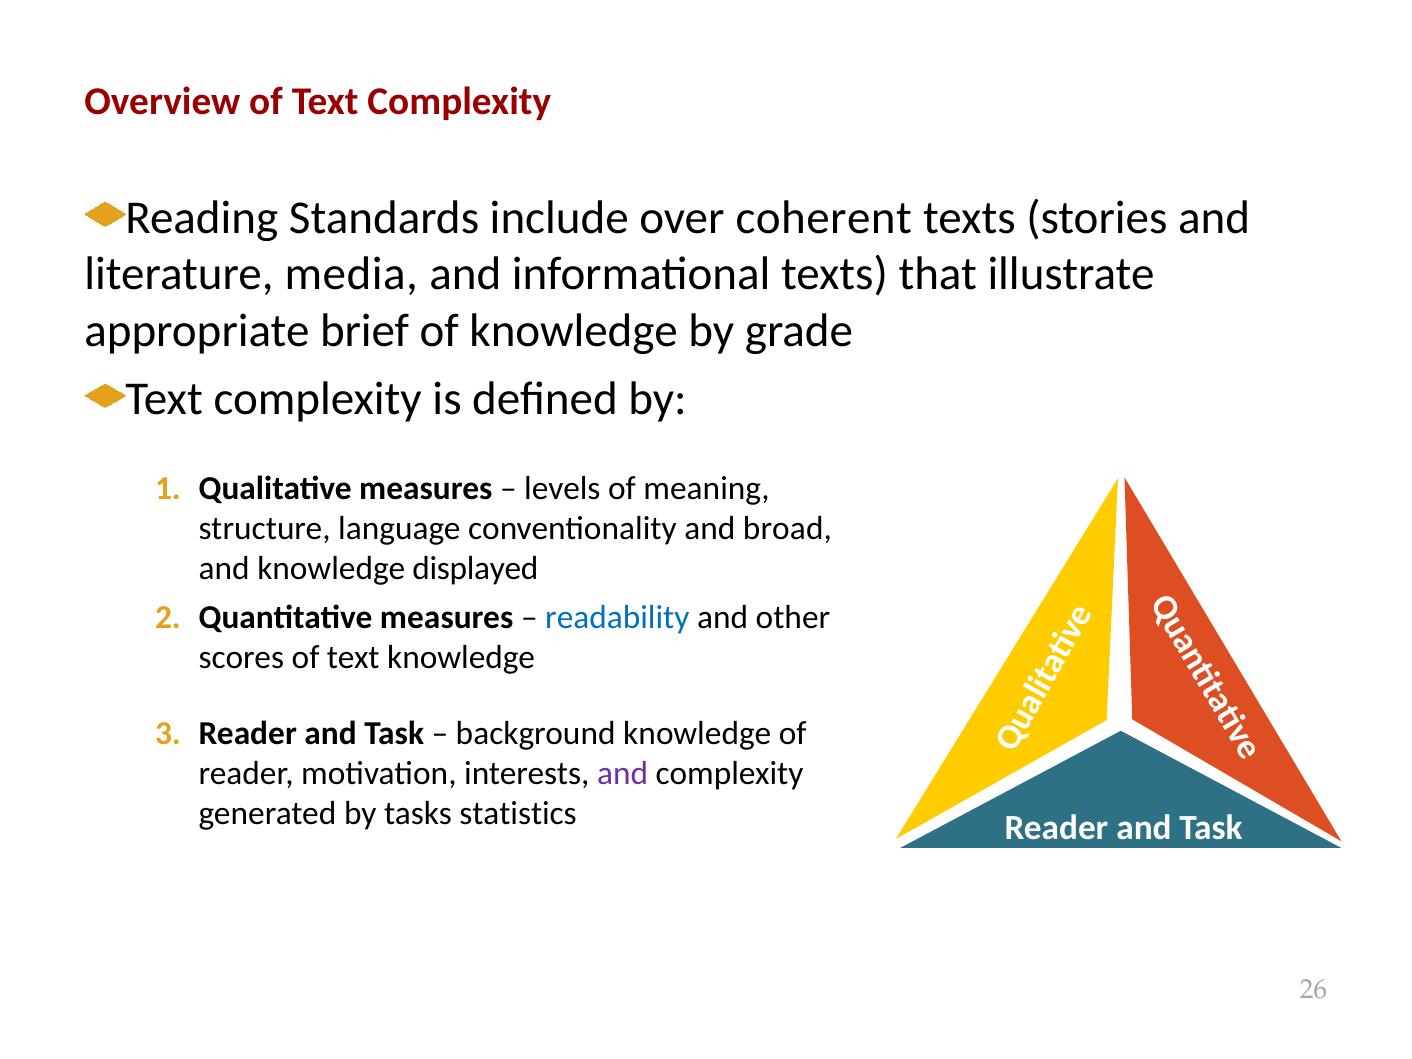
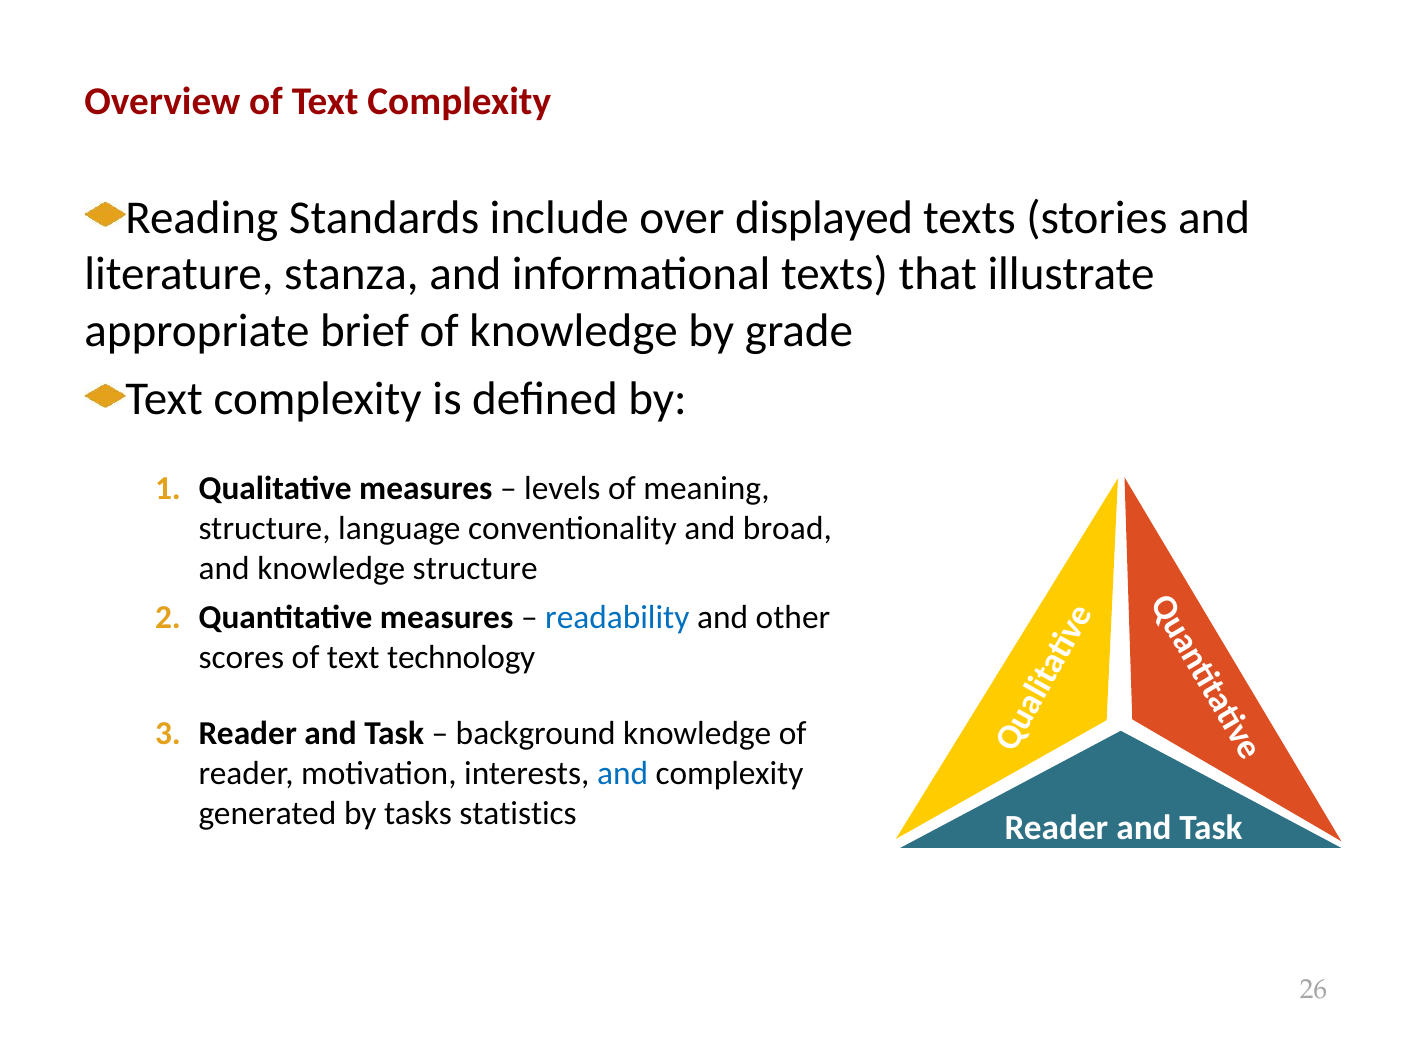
coherent: coherent -> displayed (824, 218)
media: media -> stanza (351, 274)
knowledge displayed: displayed -> structure (475, 568)
text knowledge: knowledge -> technology (461, 658)
and colour: purple -> blue (623, 773)
